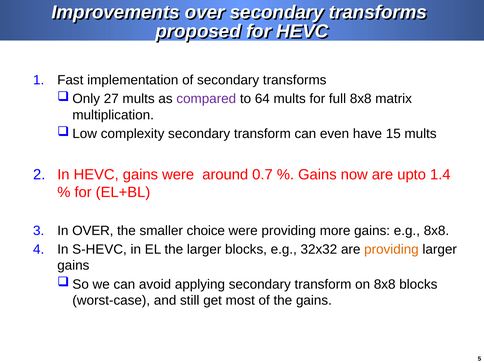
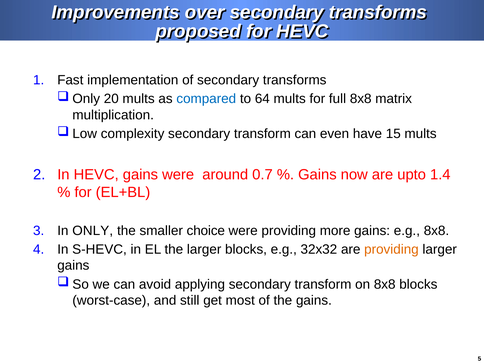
27: 27 -> 20 (111, 99)
compared colour: purple -> blue (206, 99)
In OVER: OVER -> ONLY (93, 231)
